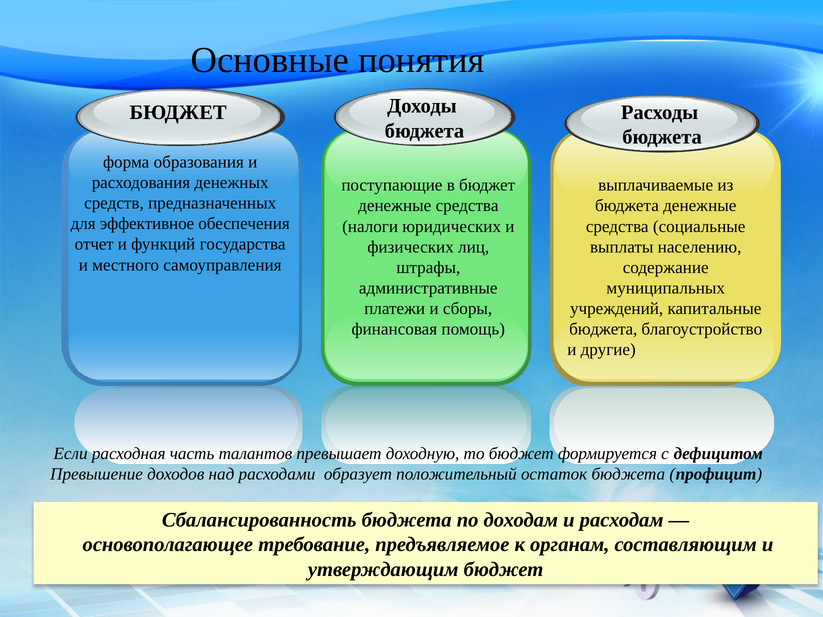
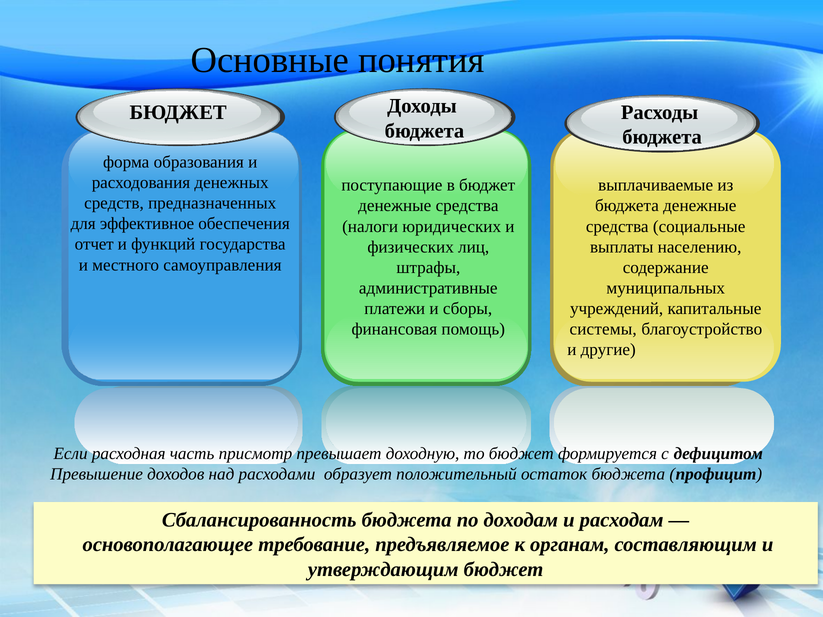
бюджета: бюджета -> системы (603, 329)
талантов: талантов -> присмотр (255, 454)
